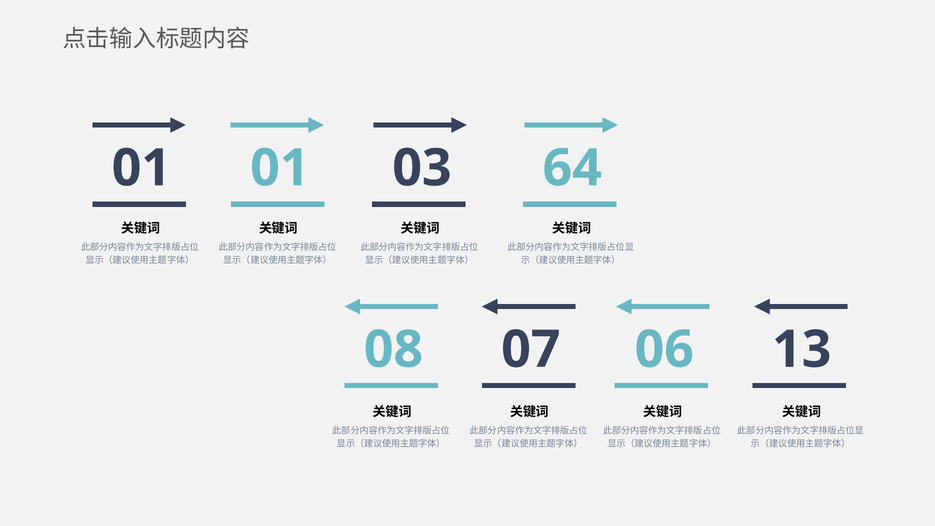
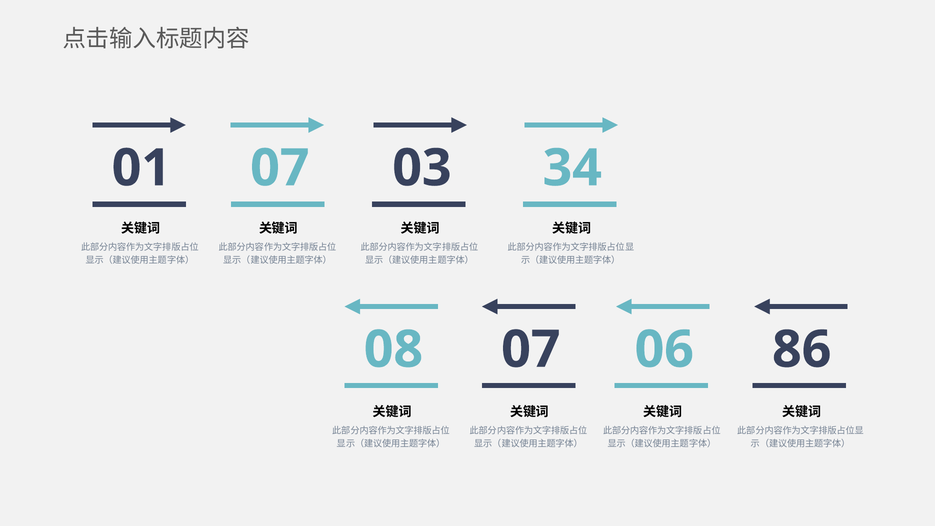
01 01: 01 -> 07 (280, 168)
64: 64 -> 34 (572, 168)
13: 13 -> 86 (802, 350)
